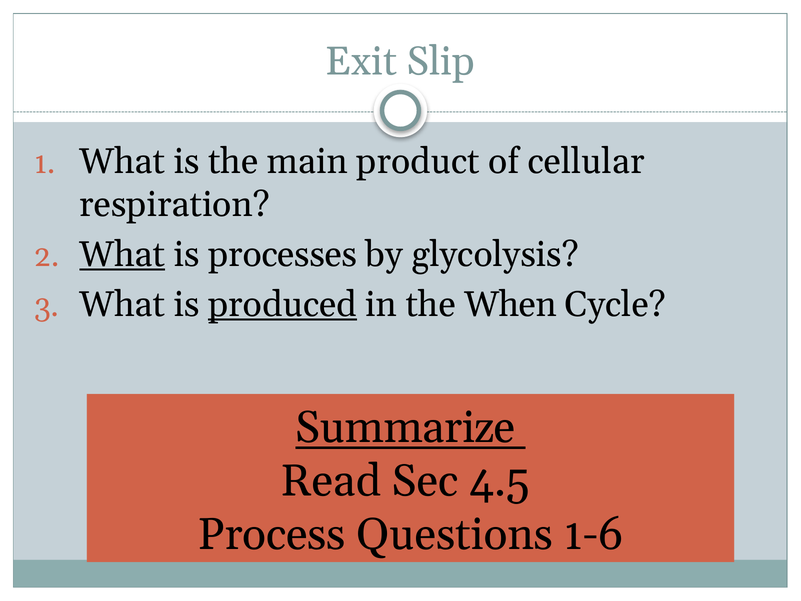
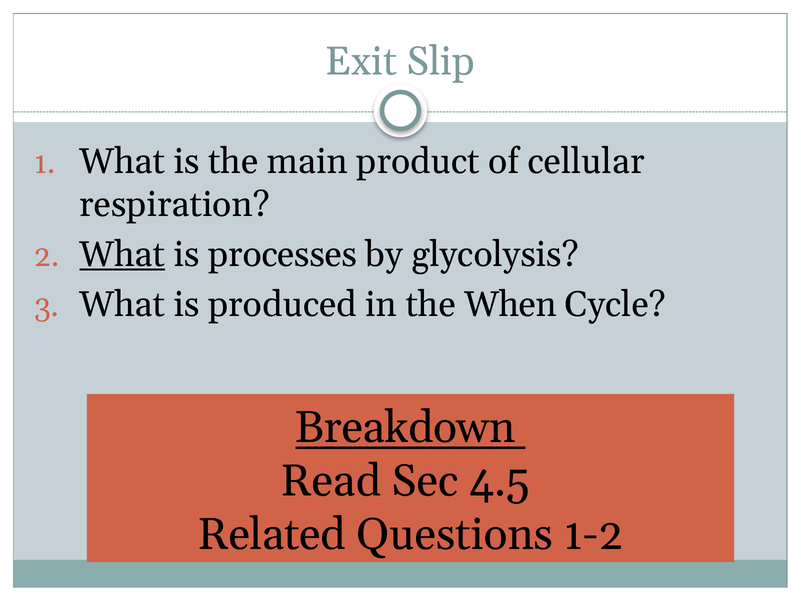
produced underline: present -> none (283, 304)
Summarize: Summarize -> Breakdown (405, 428)
Process: Process -> Related (272, 534)
1-6: 1-6 -> 1-2 (594, 534)
